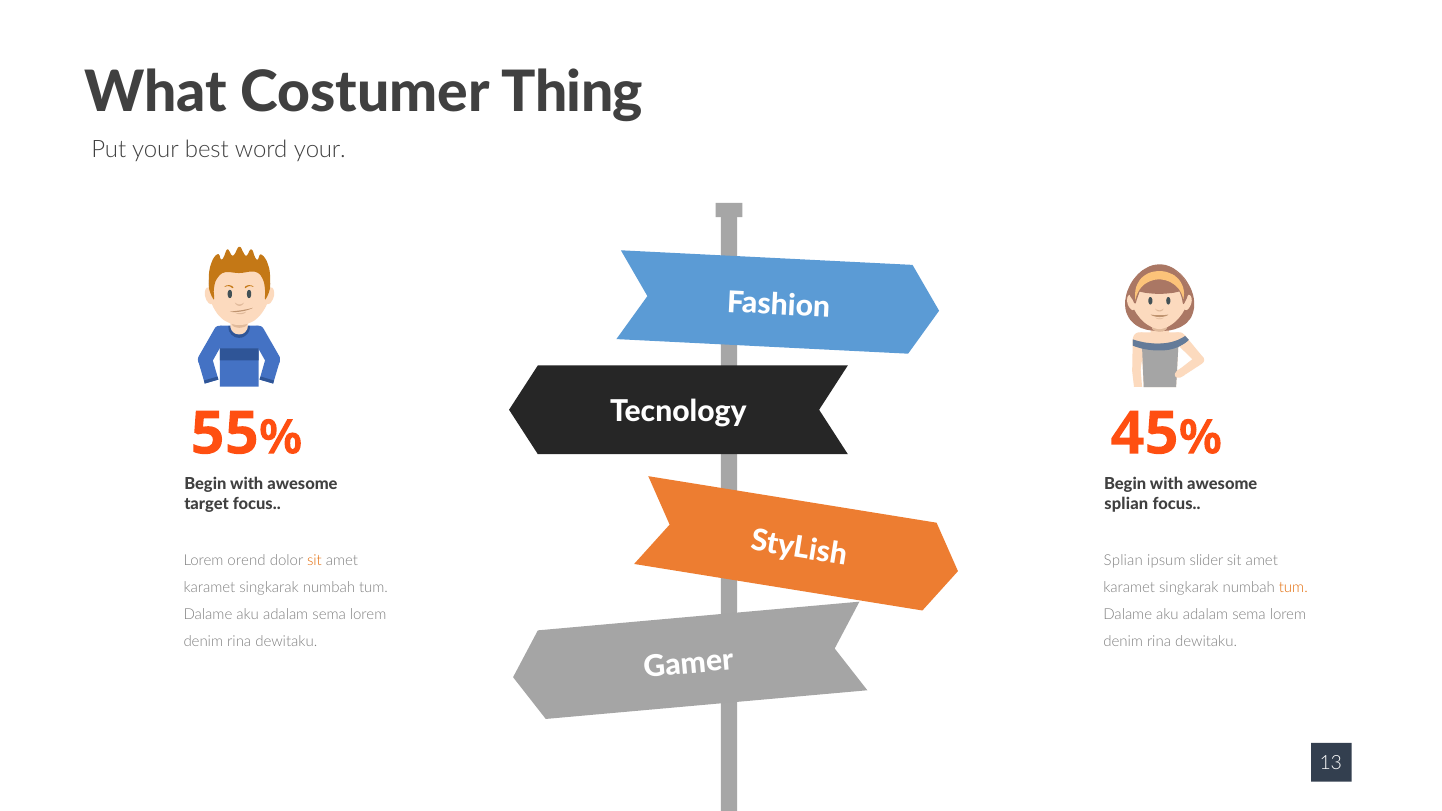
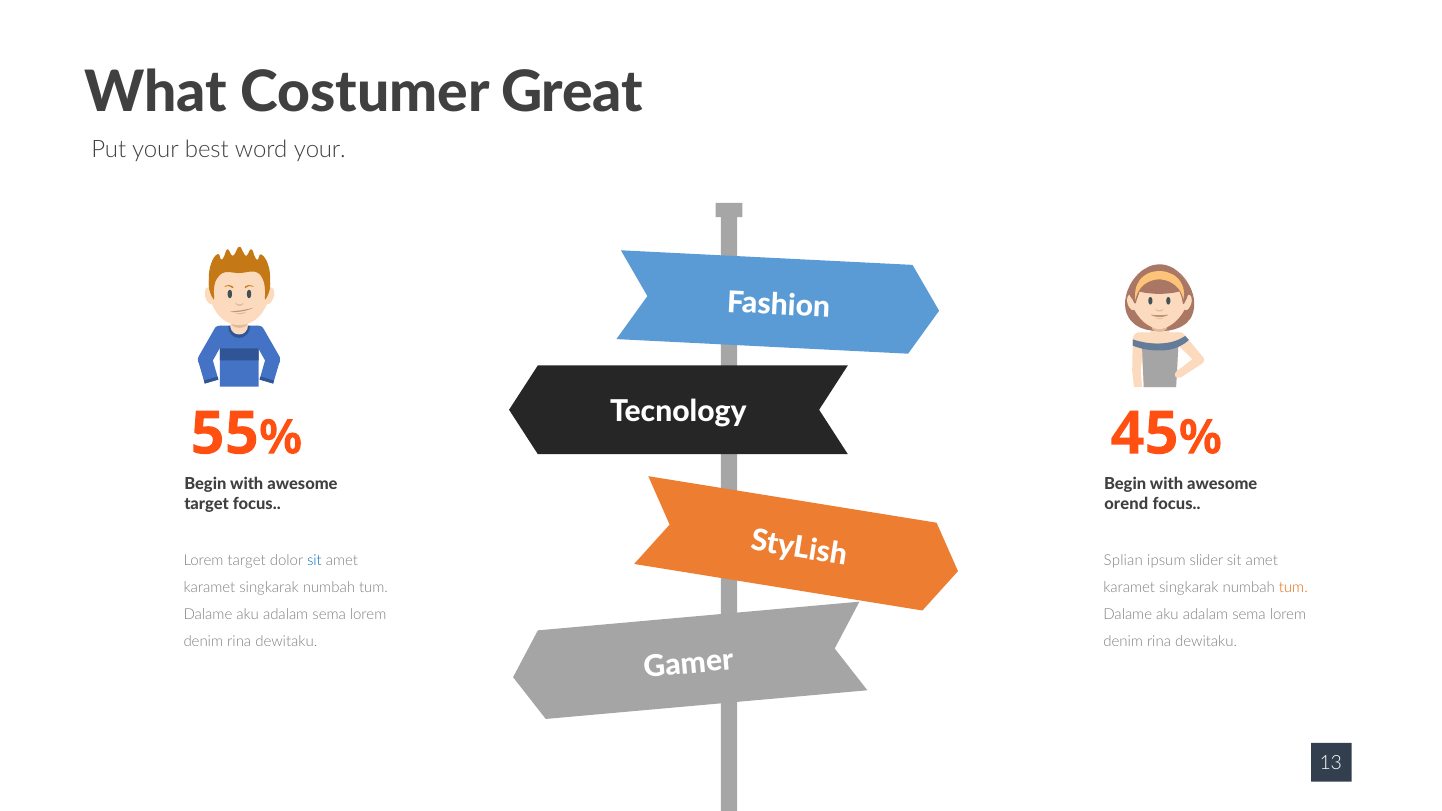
Thing: Thing -> Great (572, 93)
splian: splian -> orend (1126, 504)
Lorem orend: orend -> target (247, 561)
sit colour: orange -> blue (314, 561)
